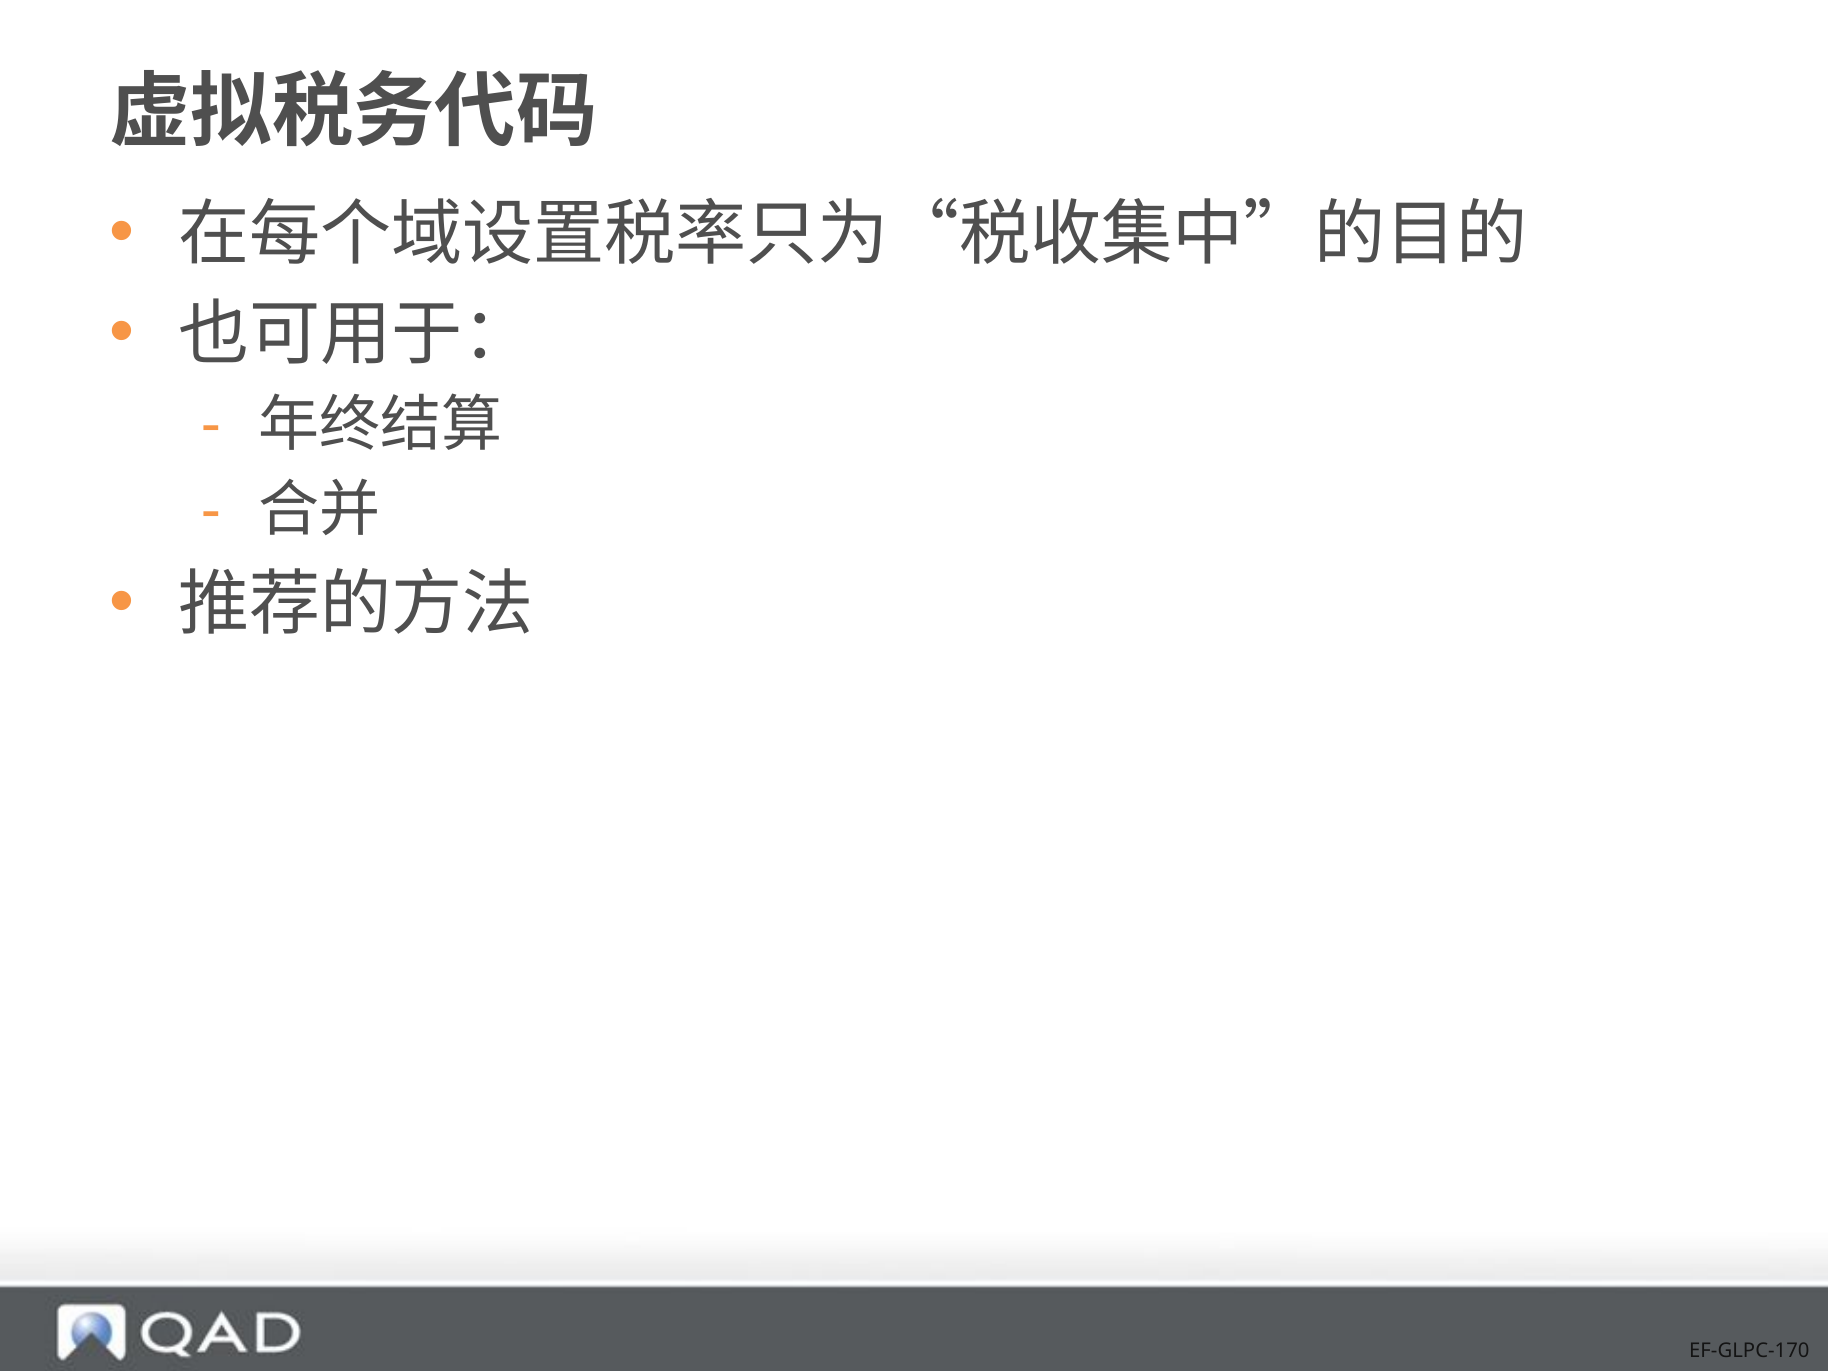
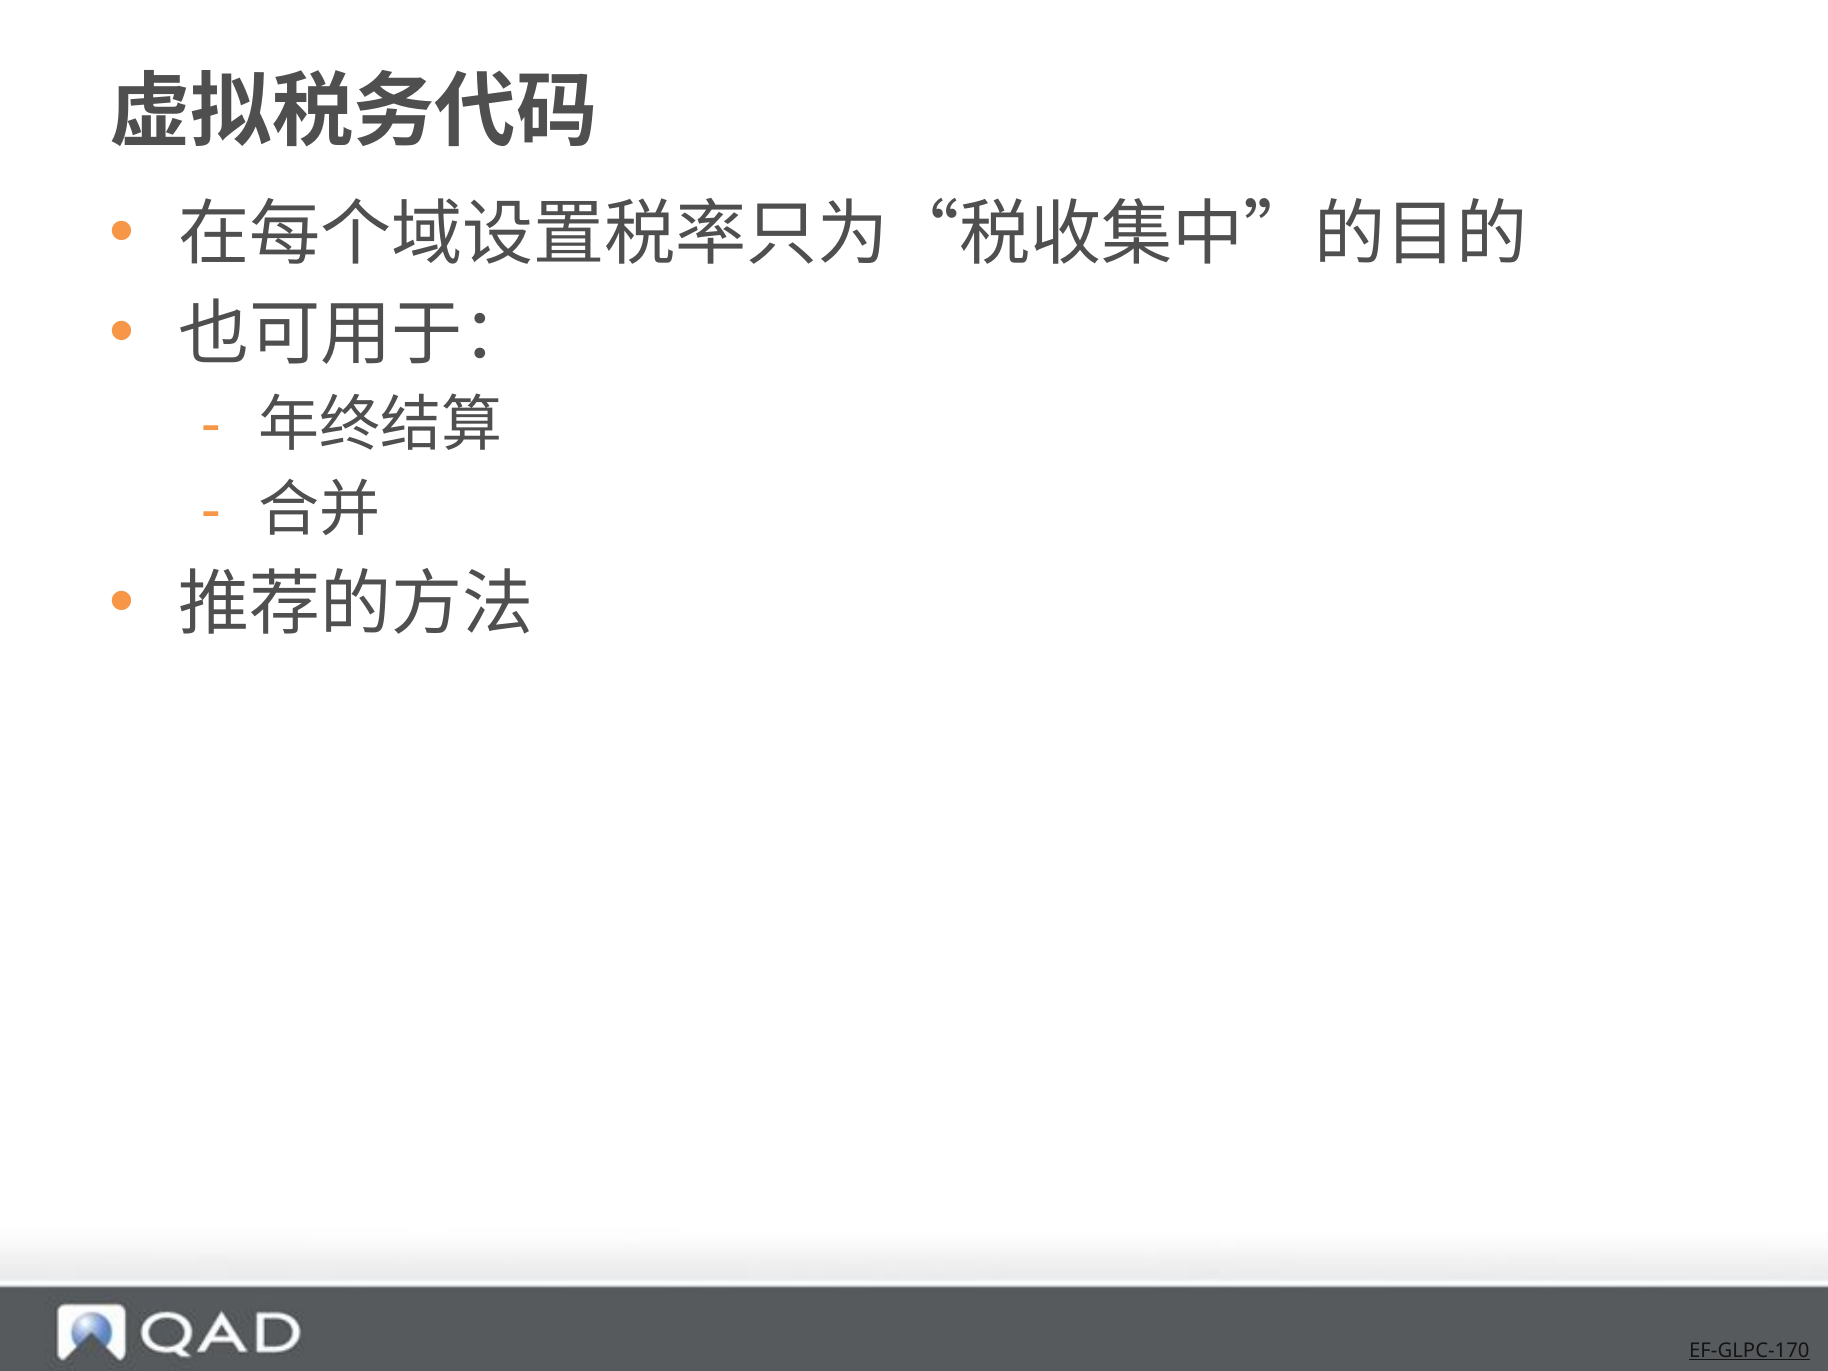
EF-GLPC-170 underline: none -> present (1749, 1351)
